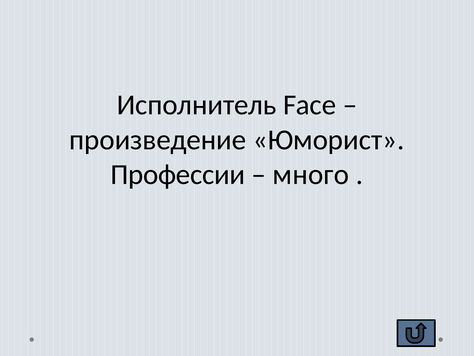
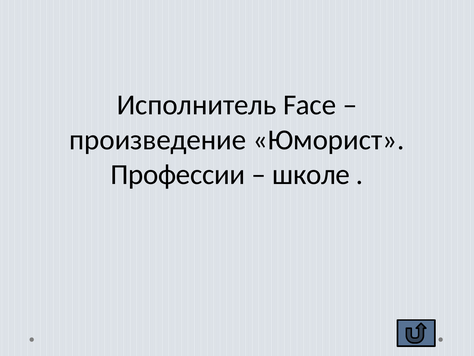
много: много -> школе (311, 174)
